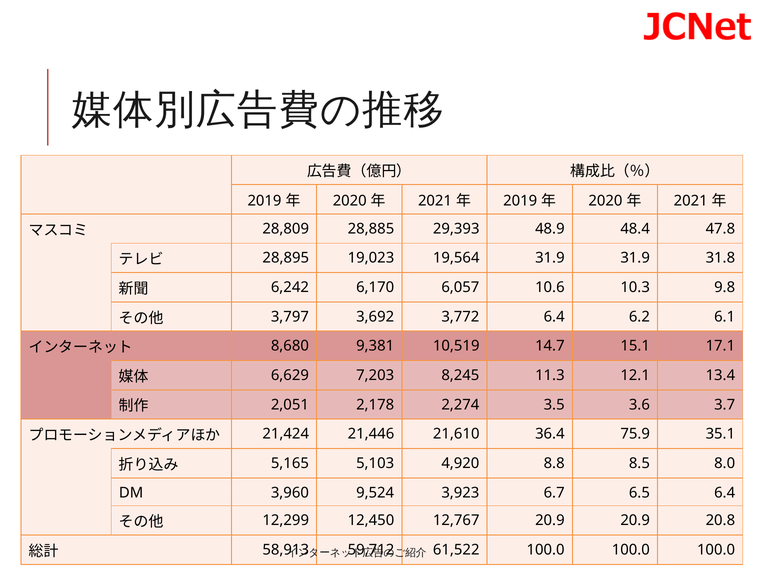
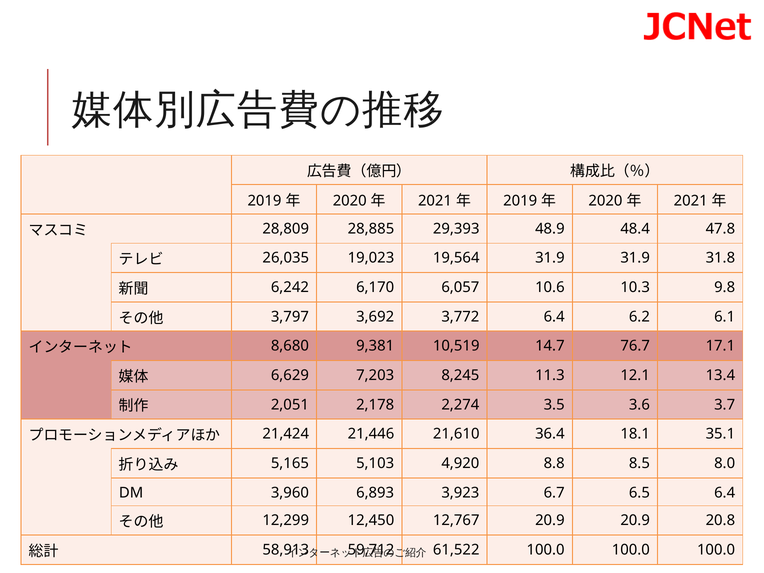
28,895: 28,895 -> 26,035 (286, 258)
15.1: 15.1 -> 76.7 (635, 346)
75.9: 75.9 -> 18.1 (635, 434)
9,524: 9,524 -> 6,893 (375, 493)
